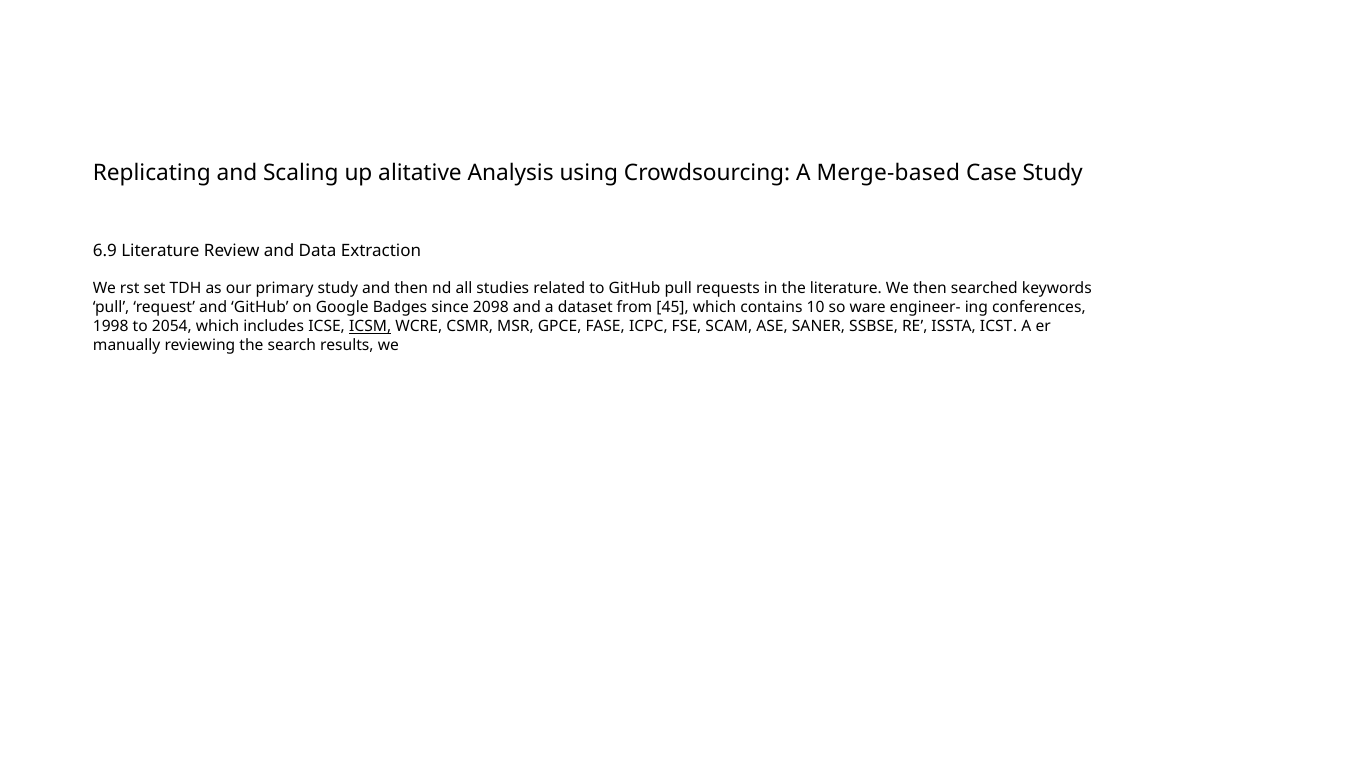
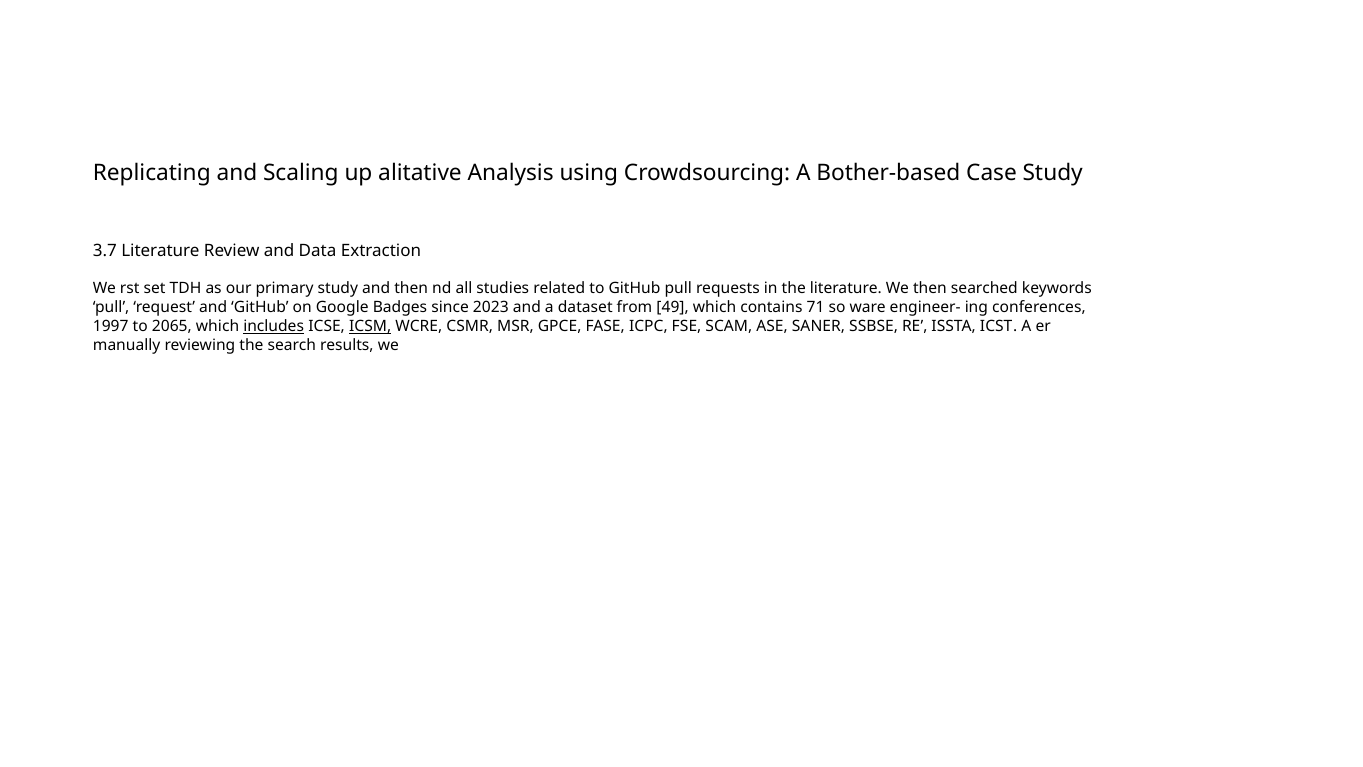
Merge-based: Merge-based -> Bother-based (888, 173)
6.9: 6.9 -> 3.7 (105, 250)
2098: 2098 -> 2023 (491, 307)
45: 45 -> 49 (673, 307)
10: 10 -> 71 (816, 307)
1998: 1998 -> 1997 (111, 326)
2054: 2054 -> 2065 (172, 326)
includes underline: none -> present (274, 326)
